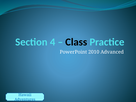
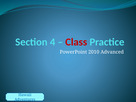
Class colour: black -> red (76, 42)
